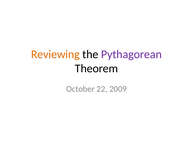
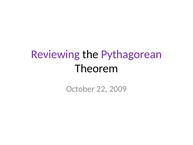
Reviewing colour: orange -> purple (55, 54)
